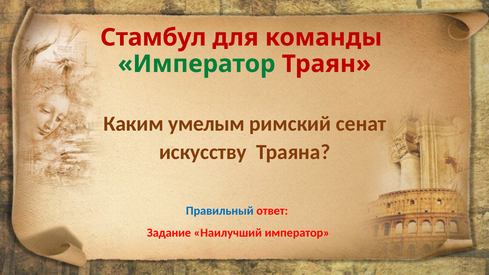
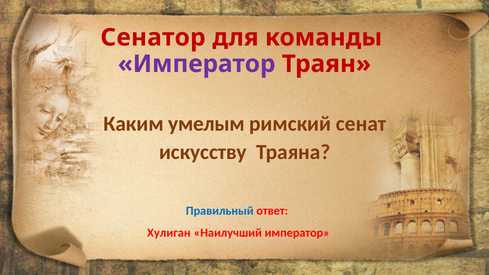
Стамбул: Стамбул -> Сенатор (153, 38)
Император colour: green -> purple (197, 64)
Задание: Задание -> Хулиган (169, 233)
